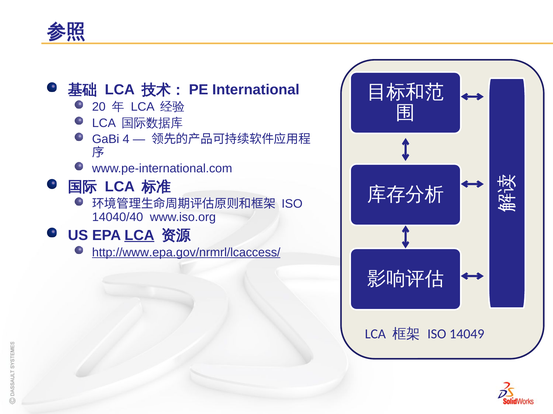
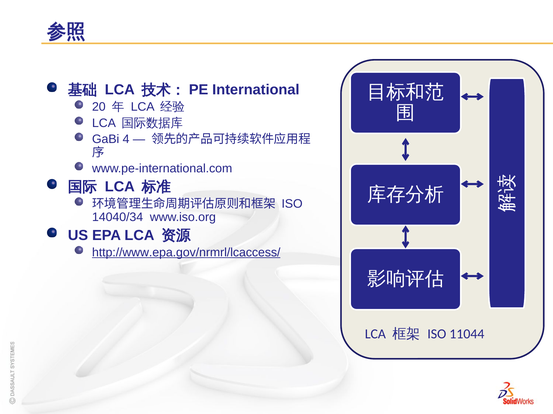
14040/40: 14040/40 -> 14040/34 (118, 217)
LCA underline: present -> none (139, 236)
14049: 14049 -> 11044 (467, 335)
